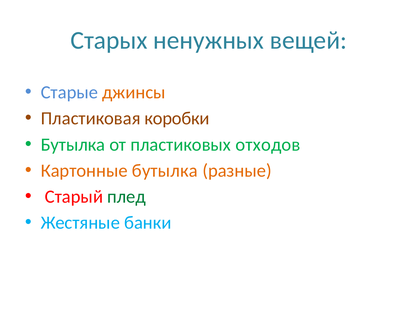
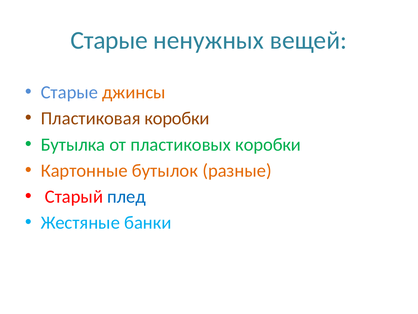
Старых: Старых -> Старые (109, 40)
пластиковых отходов: отходов -> коробки (268, 144)
Картонные бутылка: бутылка -> бутылок (165, 170)
плед colour: green -> blue (127, 196)
